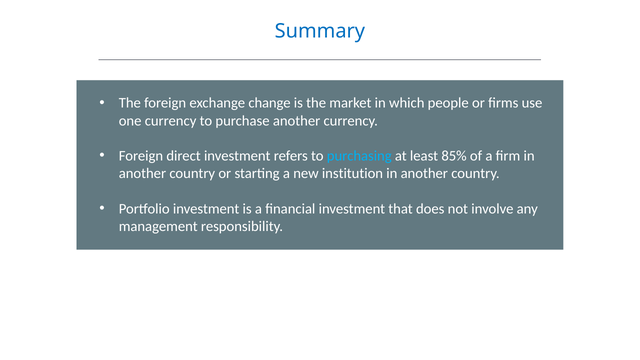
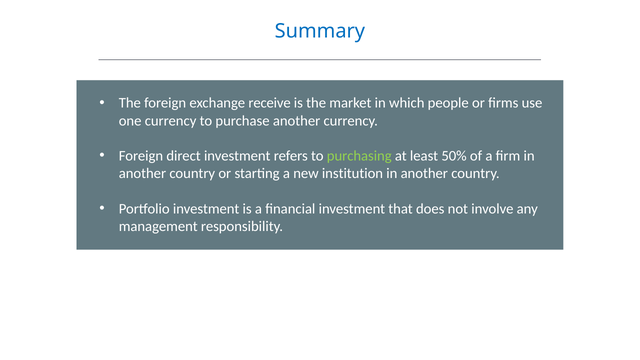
change: change -> receive (270, 103)
purchasing colour: light blue -> light green (359, 156)
85%: 85% -> 50% (454, 156)
